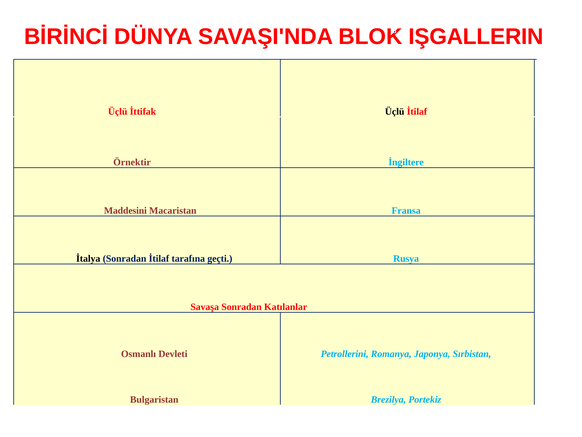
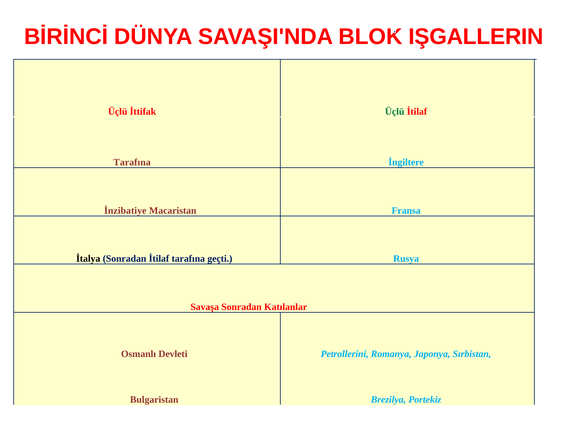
Üçlü colour: black -> green (395, 111)
Örnektir: Örnektir -> Tarafına (132, 162)
Maddesini: Maddesini -> İnzibatiye (125, 210)
